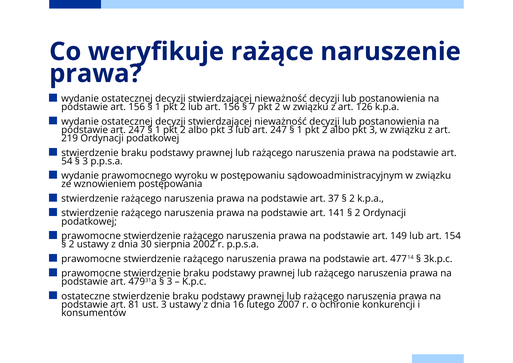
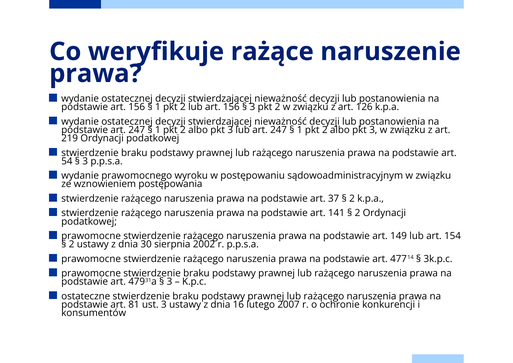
7: 7 -> 3 (252, 107)
